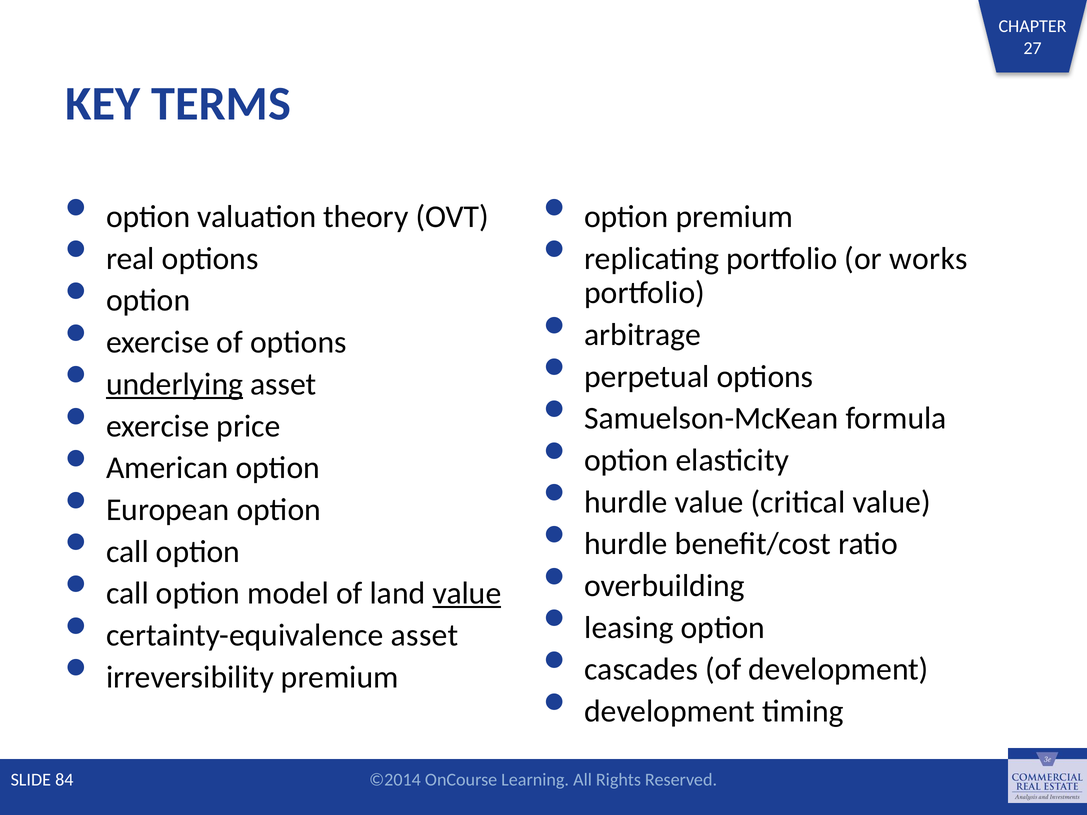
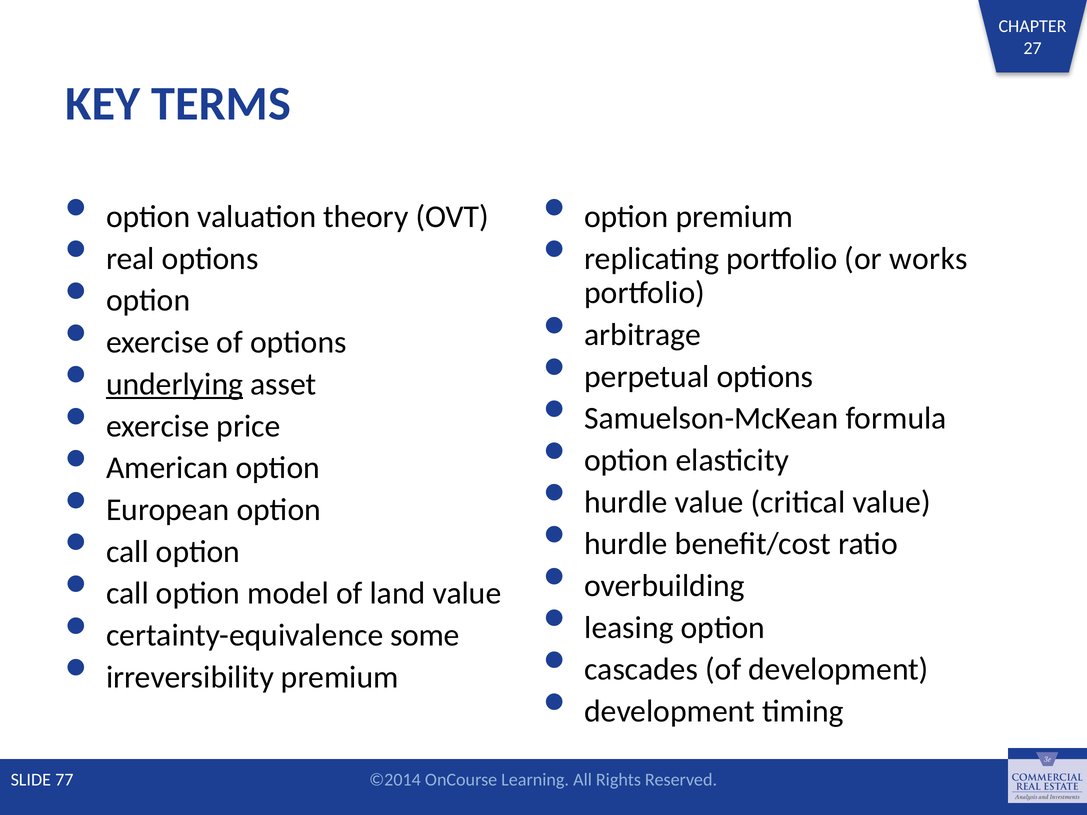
value underline: present -> none (467, 594)
certainty-equivalence asset: asset -> some (425, 635)
84: 84 -> 77 (64, 780)
